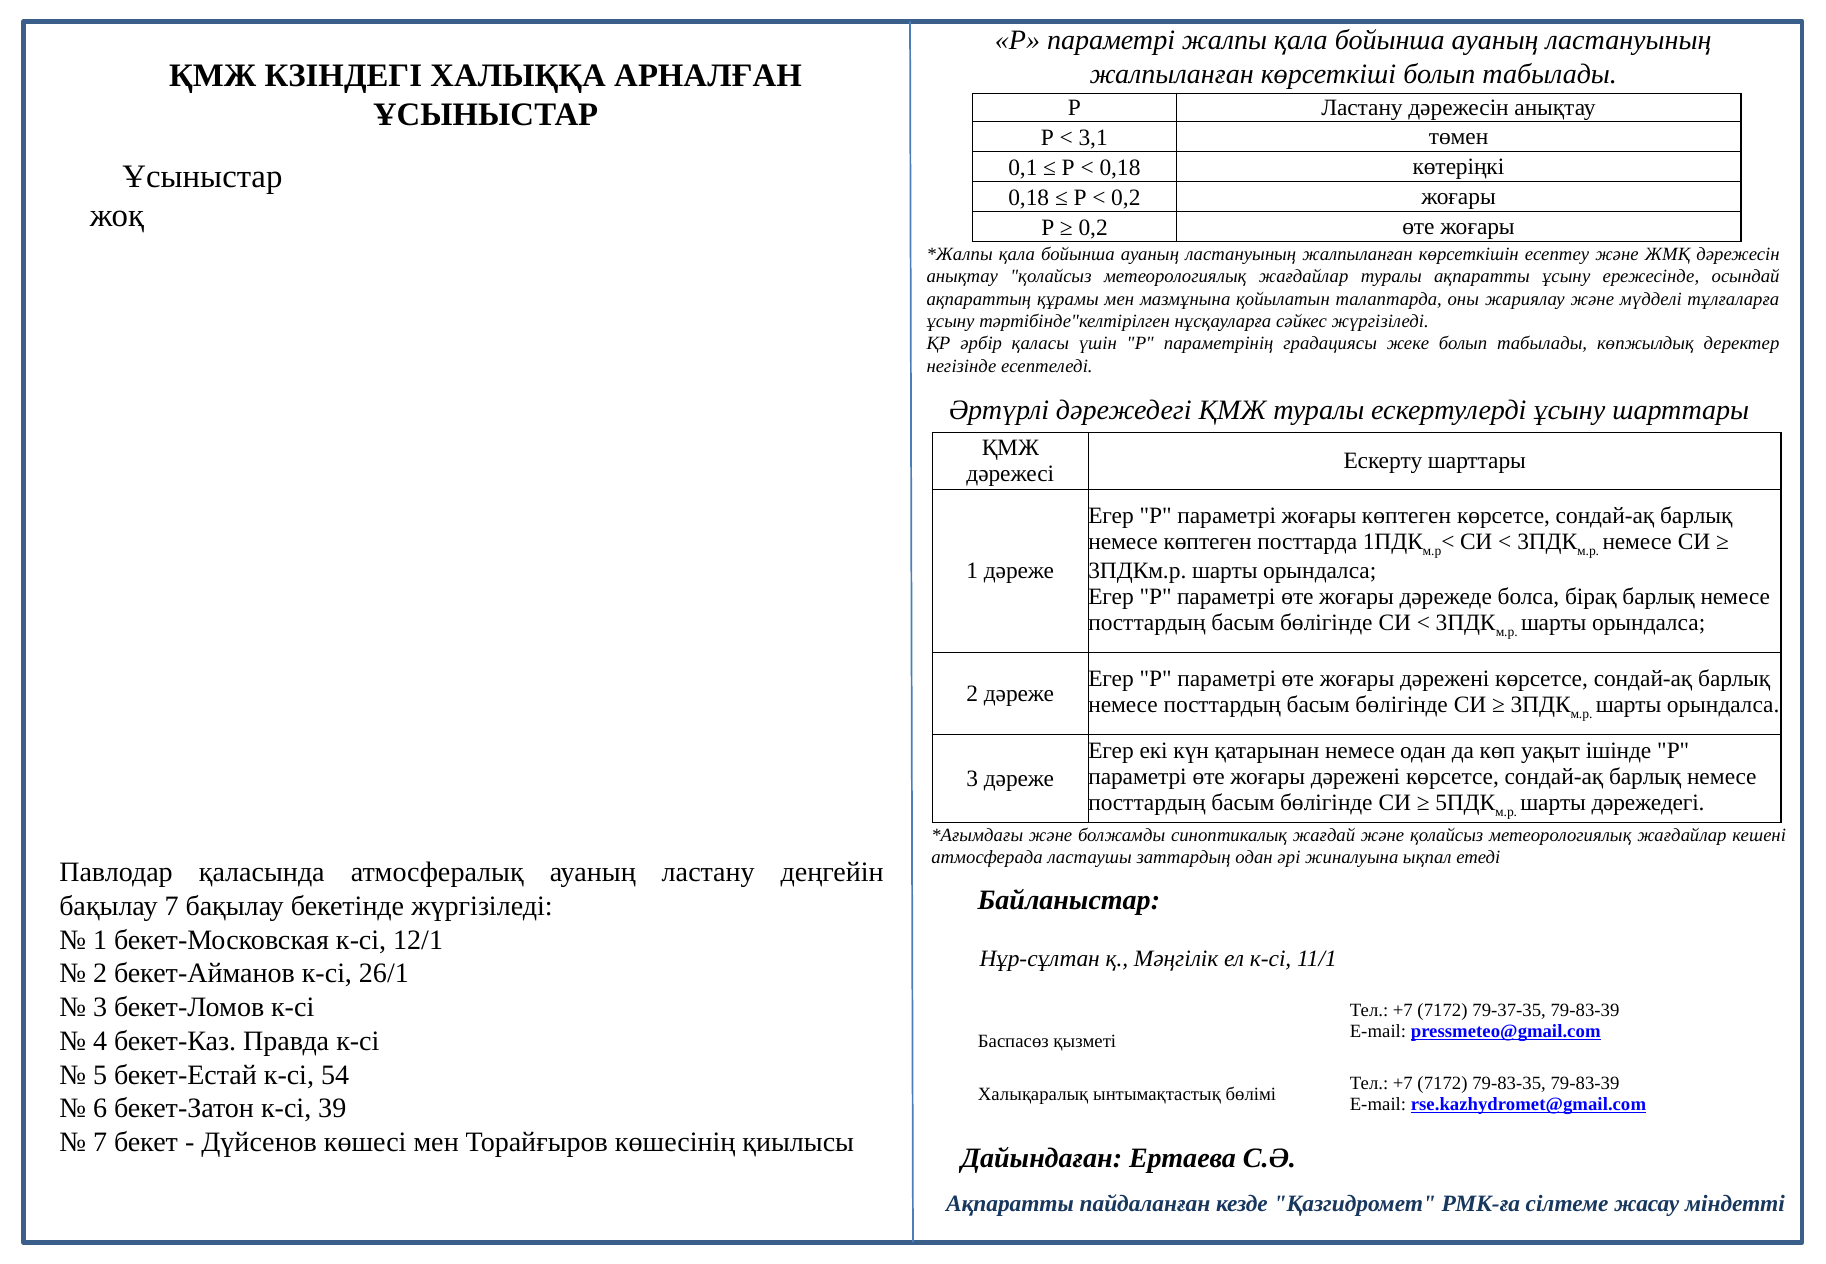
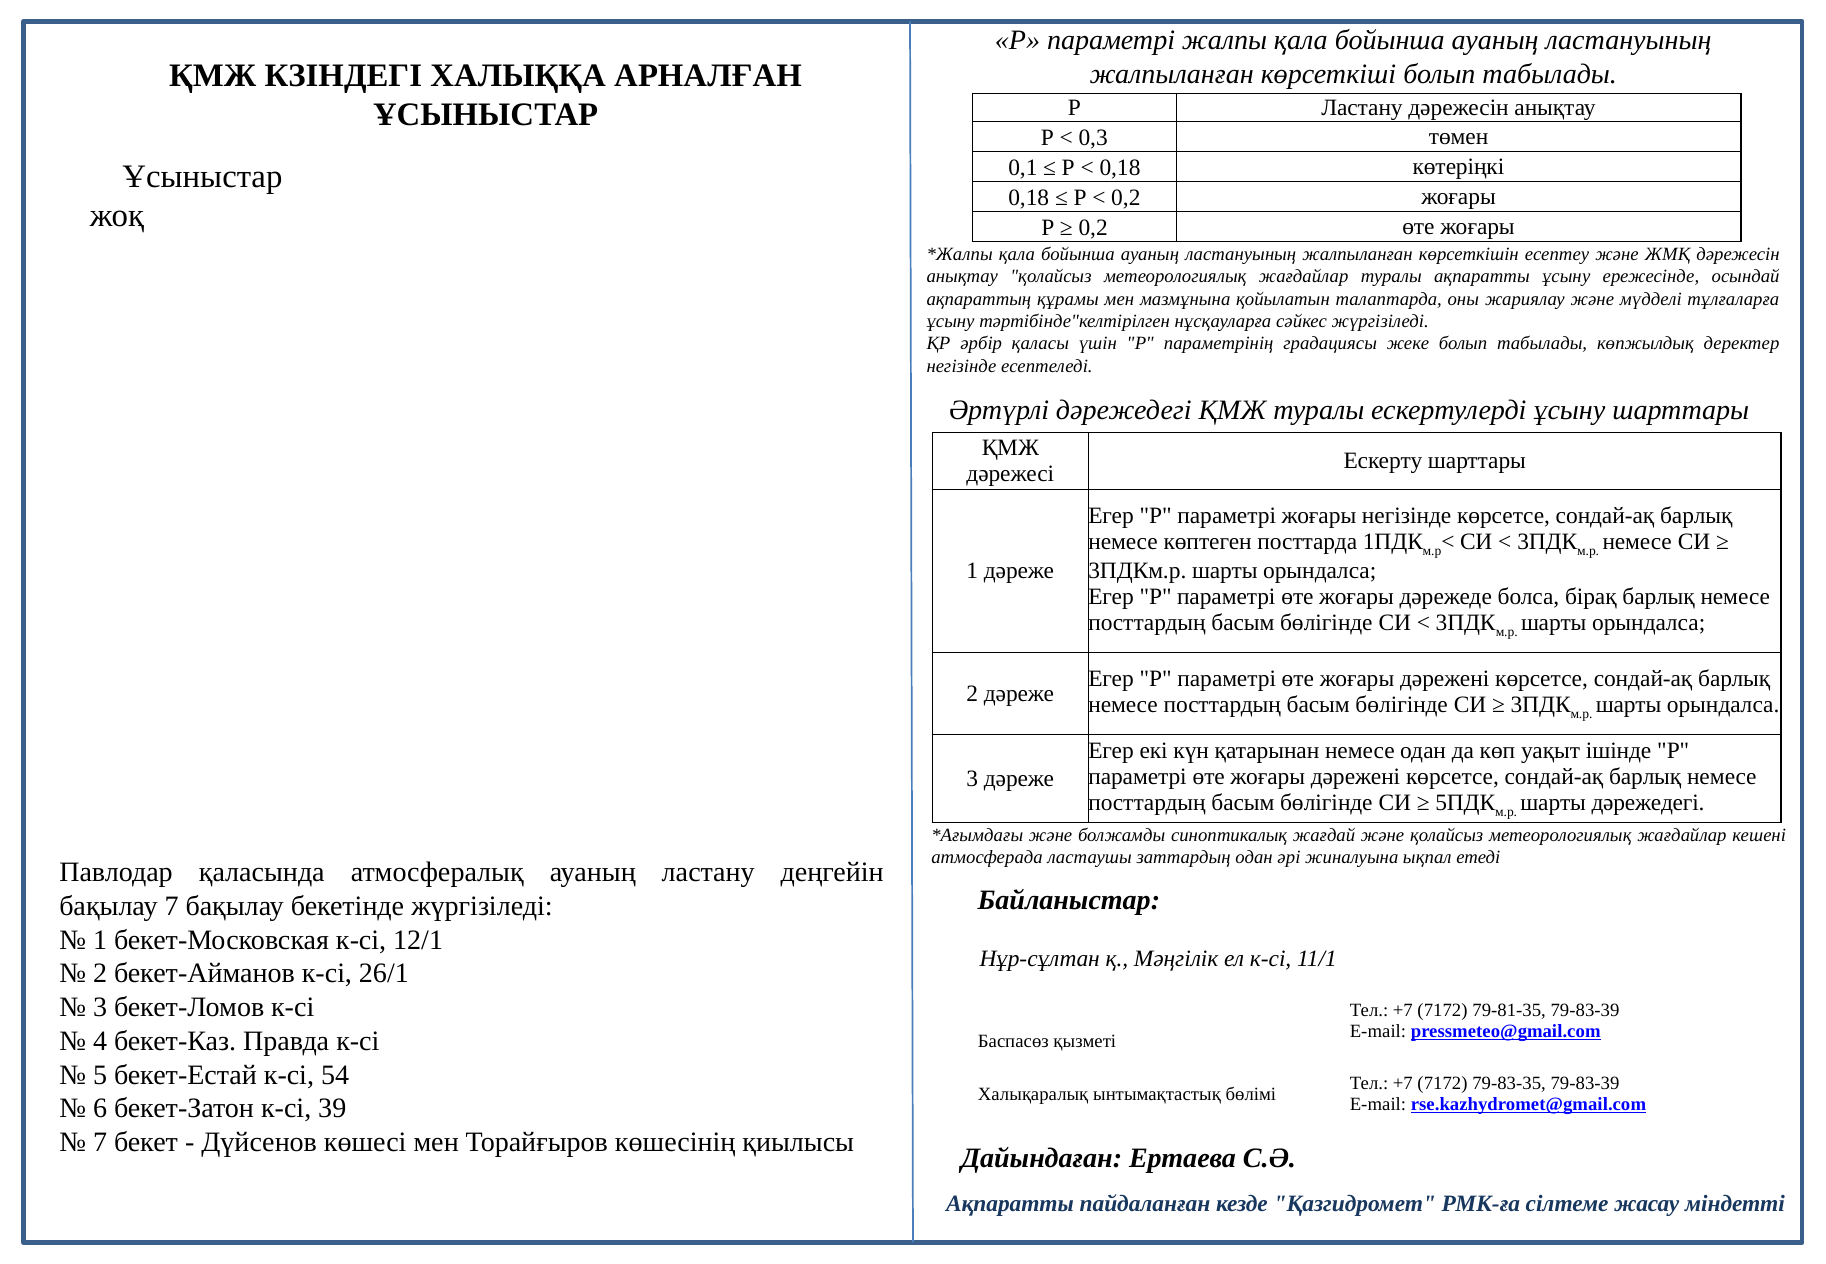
3,1: 3,1 -> 0,3 (1093, 137)
жоғары көптеген: көптеген -> негізінде (1407, 516)
79-37-35: 79-37-35 -> 79-81-35 (1509, 1011)
